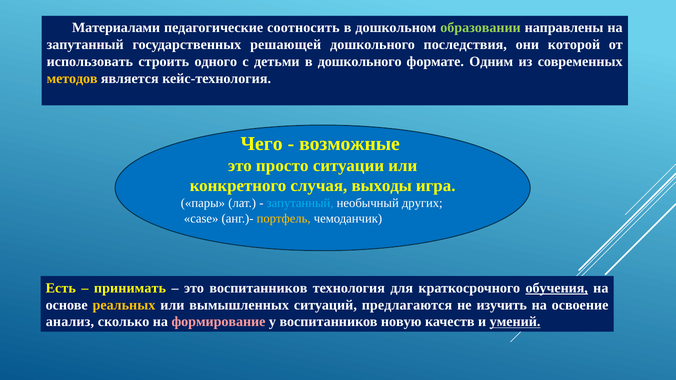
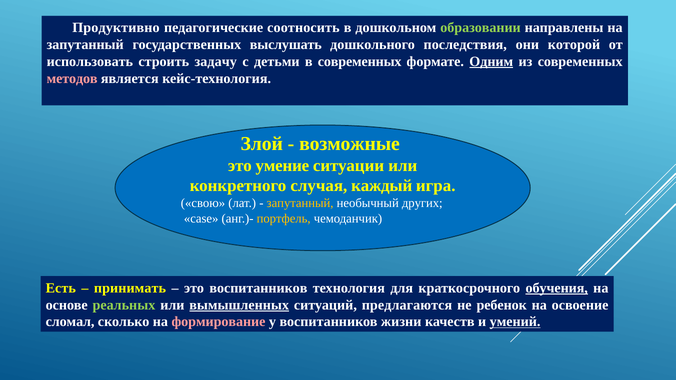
Материалами: Материалами -> Продуктивно (116, 28)
решающей: решающей -> выслушать (286, 45)
одного: одного -> задачу (216, 62)
в дошкольного: дошкольного -> современных (360, 62)
Одним underline: none -> present (491, 62)
методов colour: yellow -> pink (72, 79)
Чего: Чего -> Злой (262, 144)
просто: просто -> умение (282, 166)
выходы: выходы -> каждый (382, 186)
пары: пары -> свою (203, 203)
запутанный colour: light blue -> yellow (300, 203)
реальных colour: yellow -> light green (124, 305)
вымышленных underline: none -> present (239, 305)
изучить: изучить -> ребенок (502, 305)
анализ: анализ -> сломал (70, 322)
новую: новую -> жизни (401, 322)
